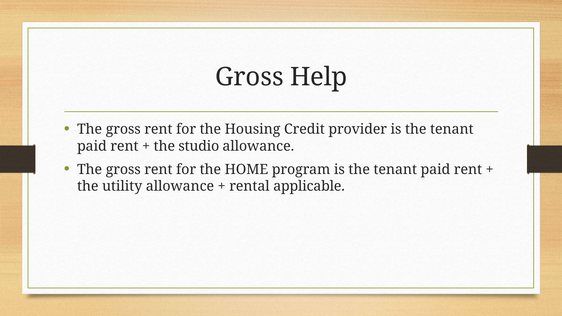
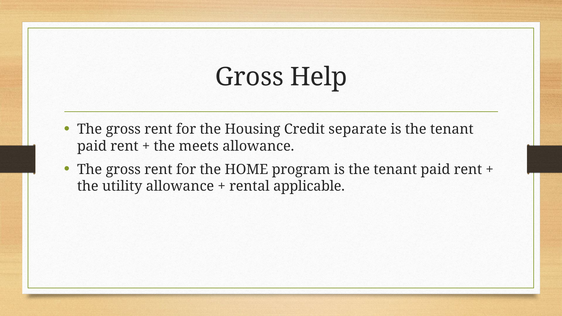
provider: provider -> separate (358, 129)
studio: studio -> meets (199, 146)
